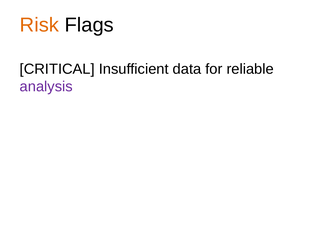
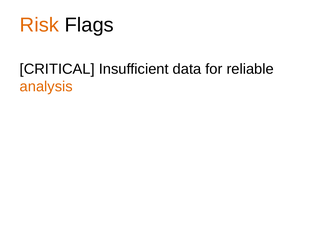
analysis colour: purple -> orange (46, 87)
